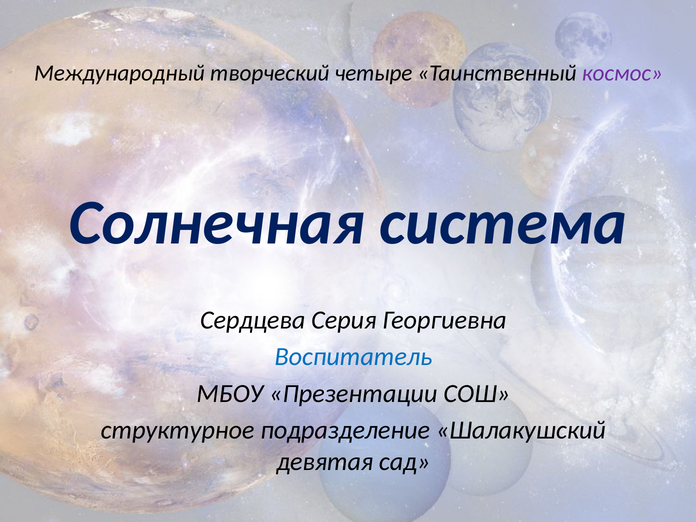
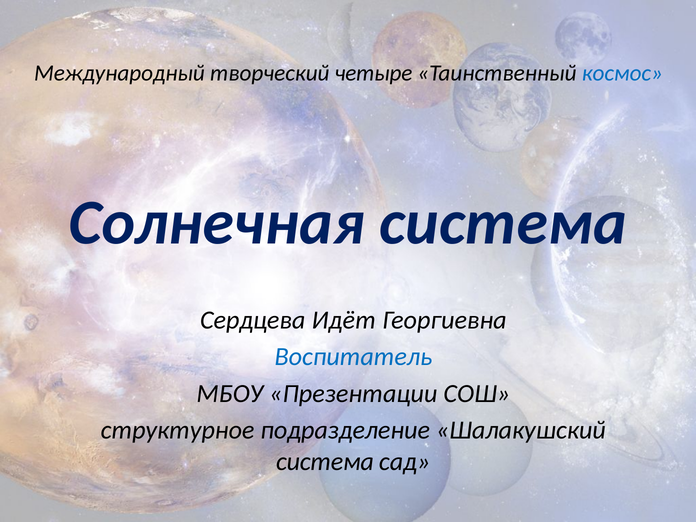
космос colour: purple -> blue (622, 73)
Серия: Серия -> Идёт (344, 320)
девятая: девятая -> система (325, 462)
